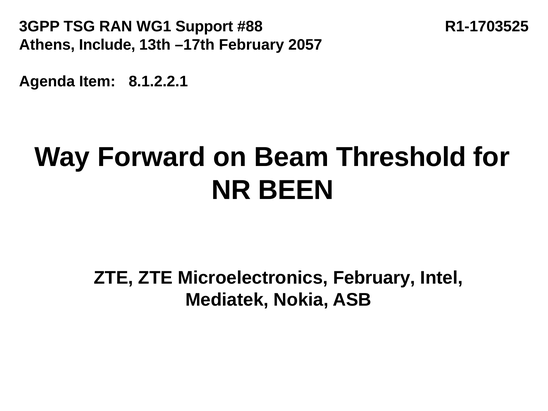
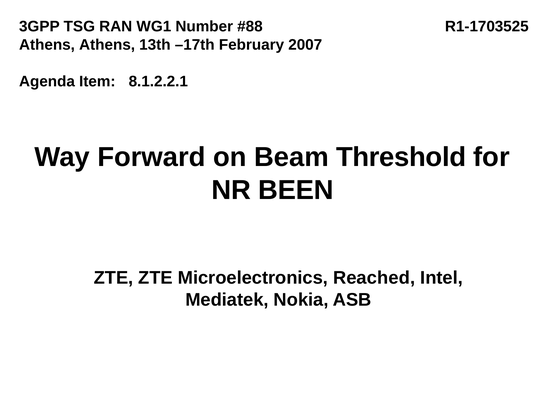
Support: Support -> Number (204, 27)
Athens Include: Include -> Athens (107, 45)
2057: 2057 -> 2007 (305, 45)
Microelectronics February: February -> Reached (374, 278)
